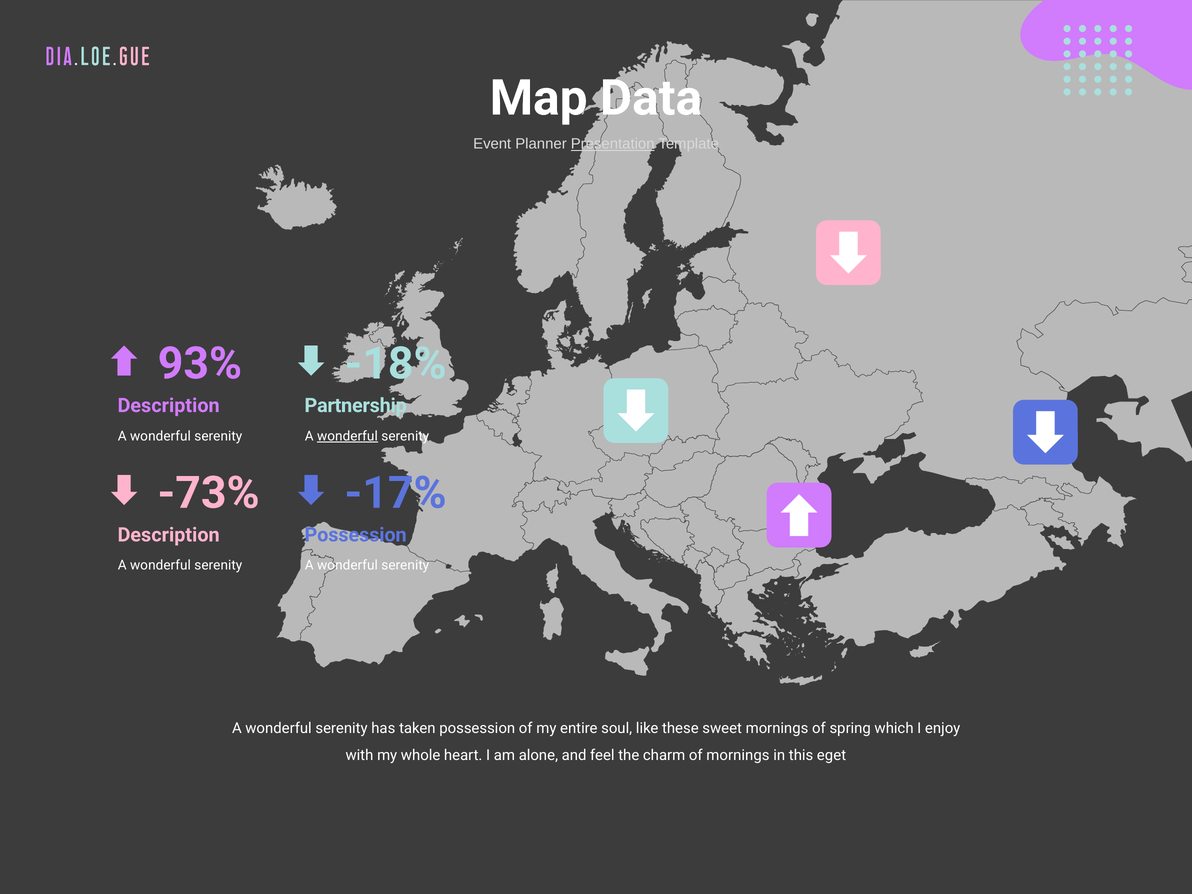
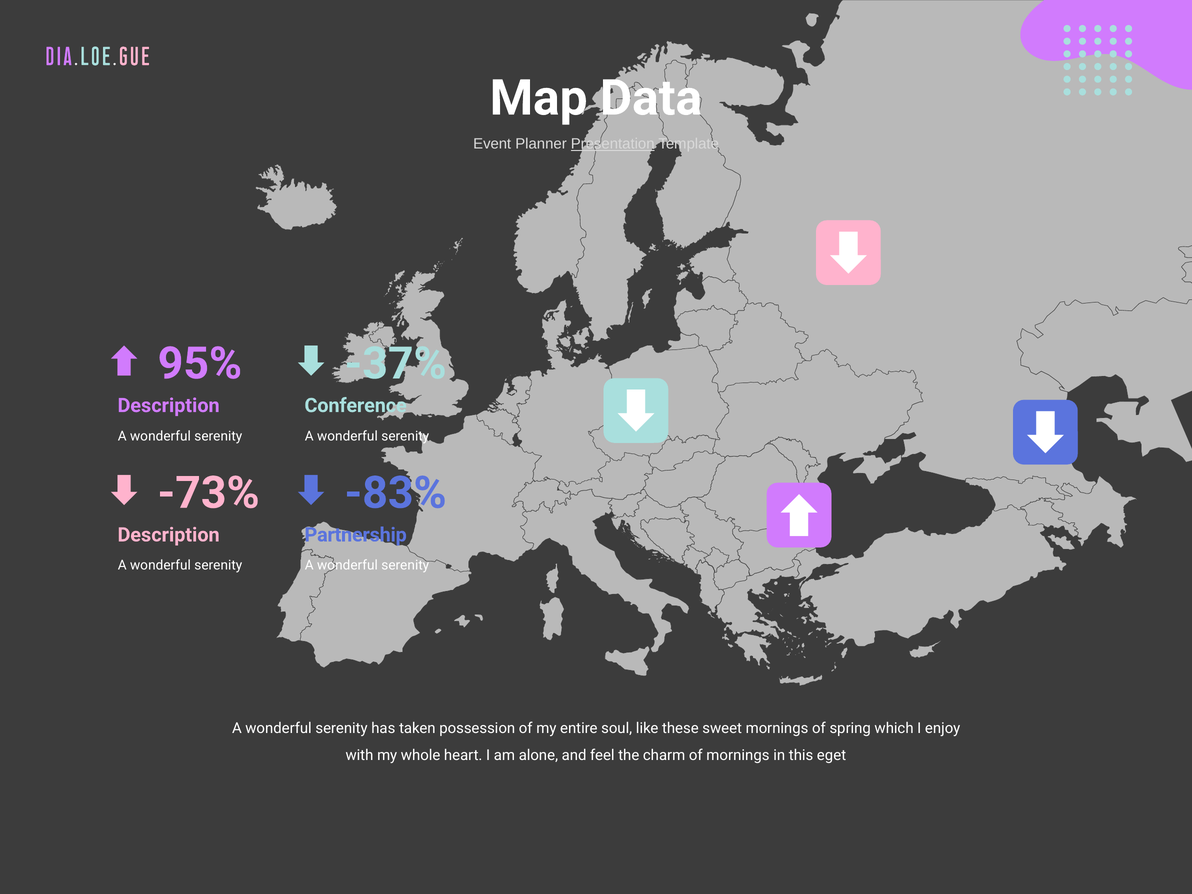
93%: 93% -> 95% (200, 364)
-18%: -18% -> -37% (396, 364)
Partnership: Partnership -> Conference (356, 406)
wonderful underline: present -> none (347, 436)
-17%: -17% -> -83% (396, 493)
Possession: Possession -> Partnership (356, 535)
